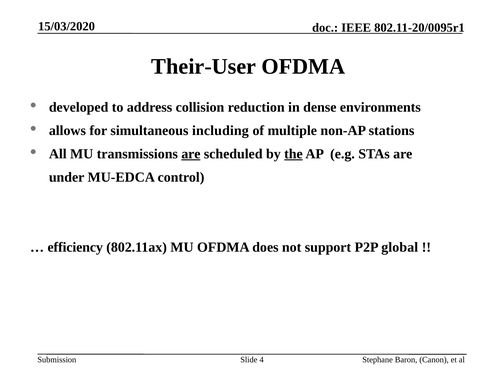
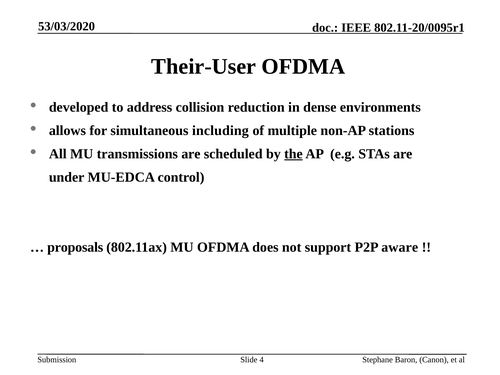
15/03/2020: 15/03/2020 -> 53/03/2020 (67, 27)
are underline: present -> none (191, 154)
efficiency: efficiency -> proposals (75, 247)
global: global -> aware (400, 247)
